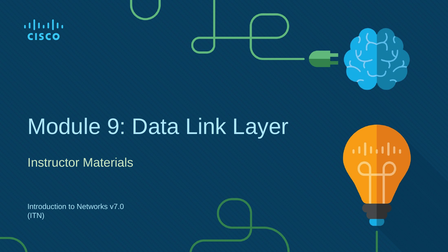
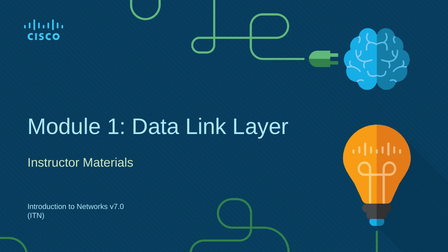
9: 9 -> 1 (116, 127)
